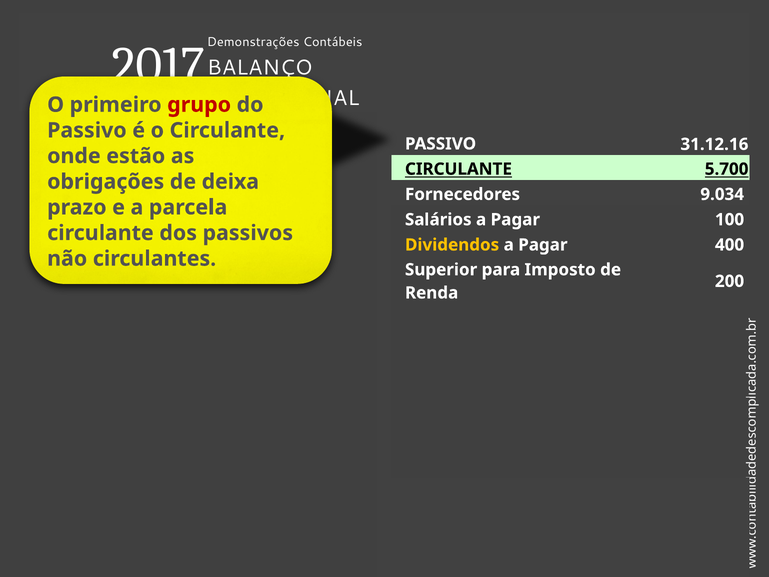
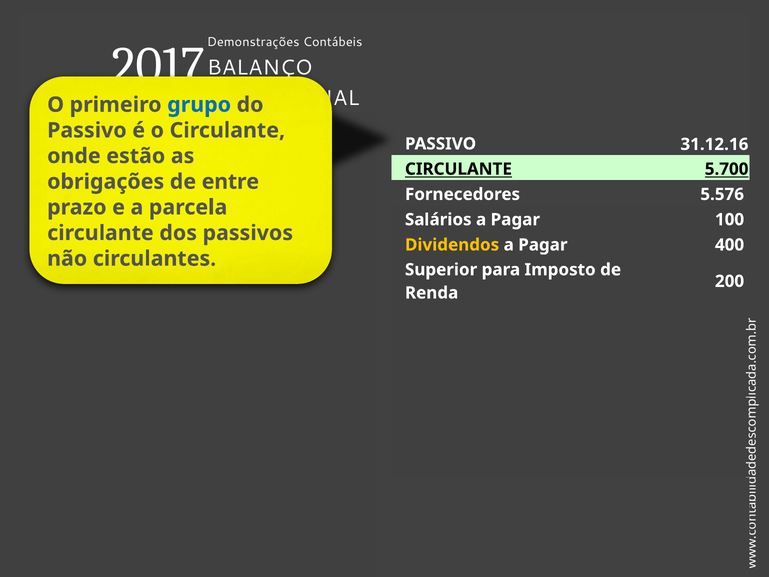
grupo colour: red -> blue (199, 105)
deixa: deixa -> entre (230, 182)
9.034: 9.034 -> 5.576 (722, 194)
